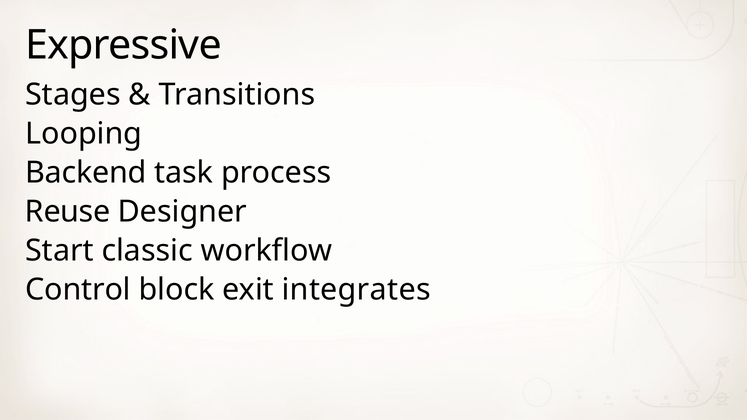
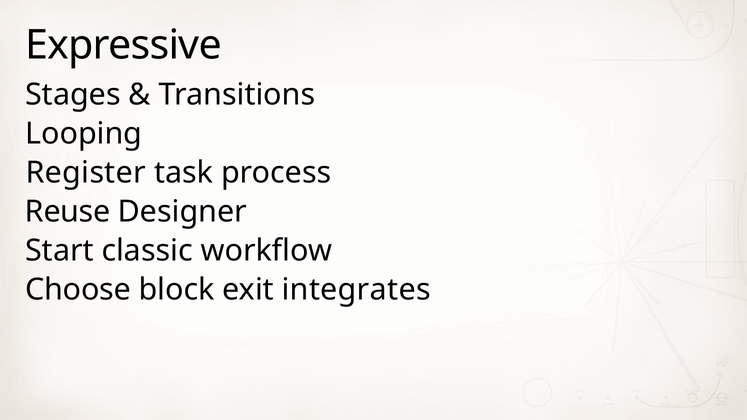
Backend: Backend -> Register (86, 173)
Control: Control -> Choose (78, 290)
